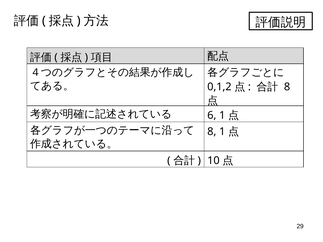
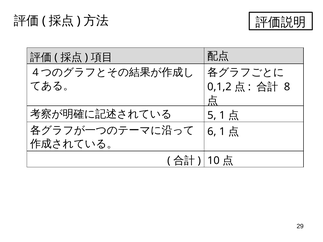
6: 6 -> 5 (212, 115)
8: 8 -> 6 (212, 132)
